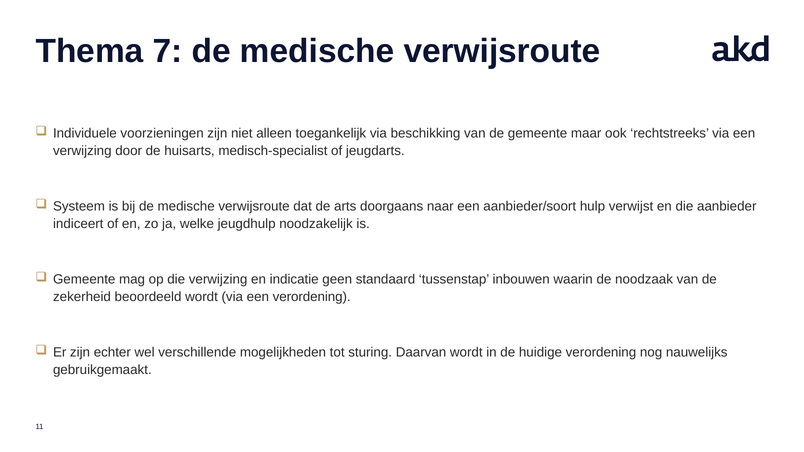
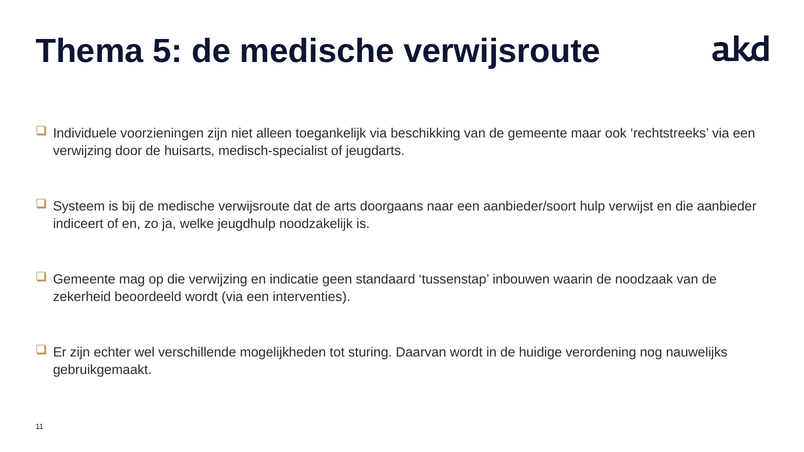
7: 7 -> 5 (168, 51)
een verordening: verordening -> interventies (312, 297)
